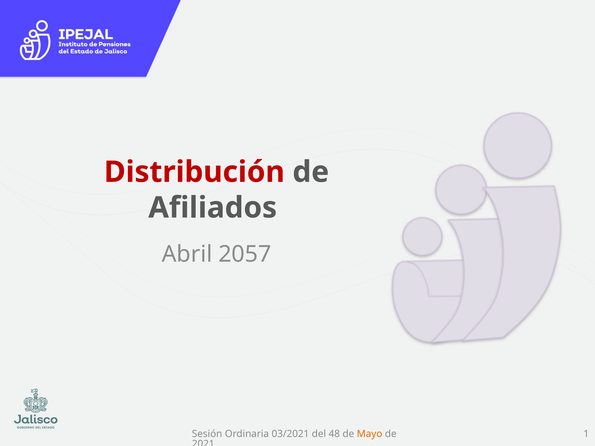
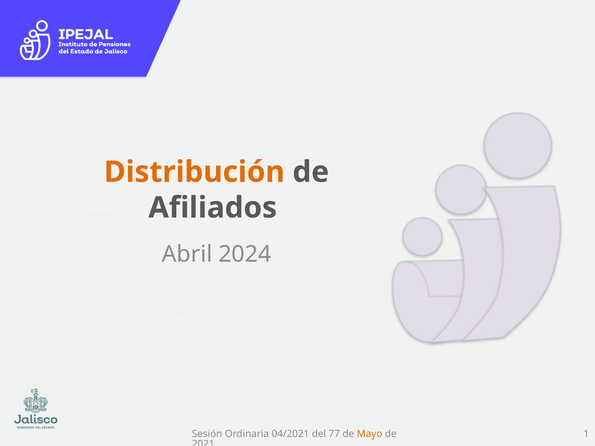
Distribución colour: red -> orange (194, 172)
2057: 2057 -> 2024 (245, 254)
03/2021: 03/2021 -> 04/2021 (290, 434)
48: 48 -> 77 (334, 434)
